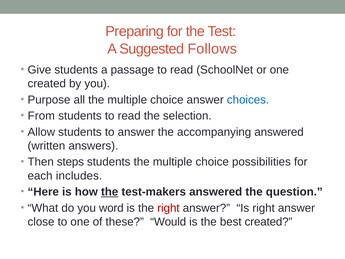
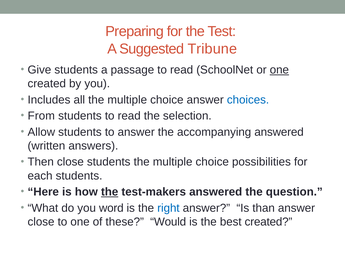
Follows: Follows -> Tribune (212, 49)
one underline: none -> present (279, 70)
Purpose: Purpose -> Includes (49, 100)
Then steps: steps -> close (70, 162)
each includes: includes -> students (79, 176)
right colour: red -> blue (168, 208)
Is right: right -> than (264, 208)
